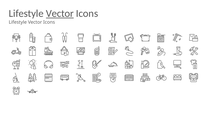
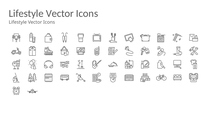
Vector underline: present -> none (60, 13)
